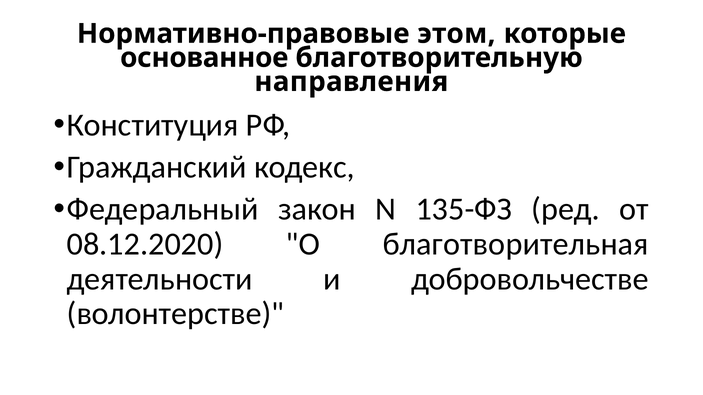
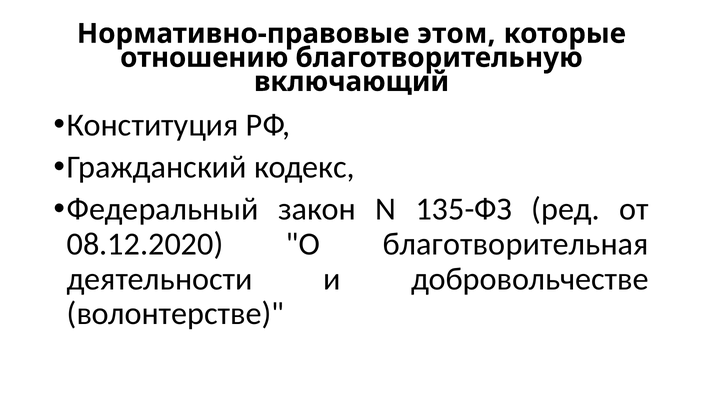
основанное: основанное -> отношению (204, 58)
направления: направления -> включающий (352, 82)
